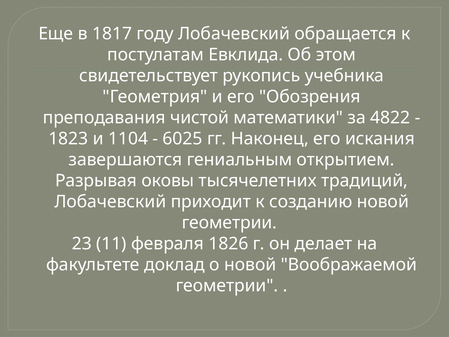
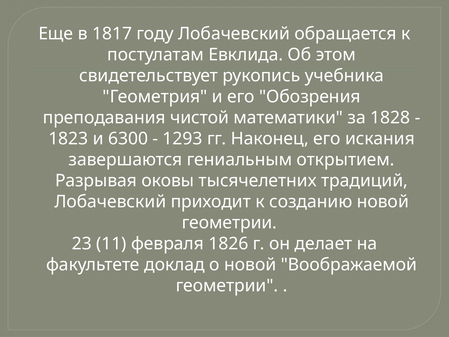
4822: 4822 -> 1828 (390, 118)
1104: 1104 -> 6300 (128, 139)
6025: 6025 -> 1293 (183, 139)
